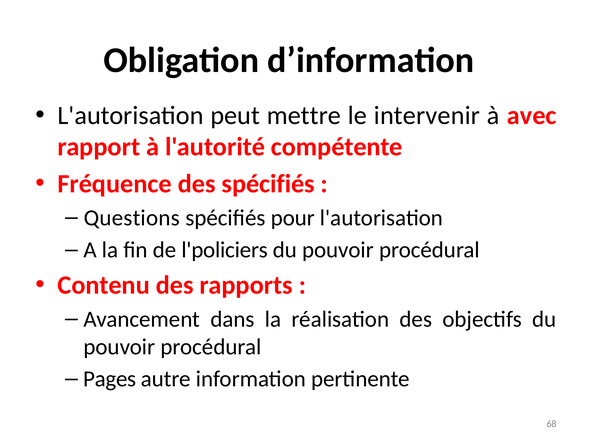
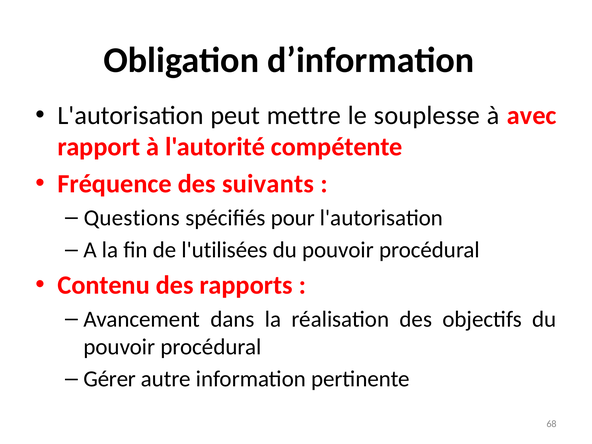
intervenir: intervenir -> souplesse (427, 115)
des spécifiés: spécifiés -> suivants (268, 184)
l'policiers: l'policiers -> l'utilisées (225, 250)
Pages: Pages -> Gérer (110, 379)
